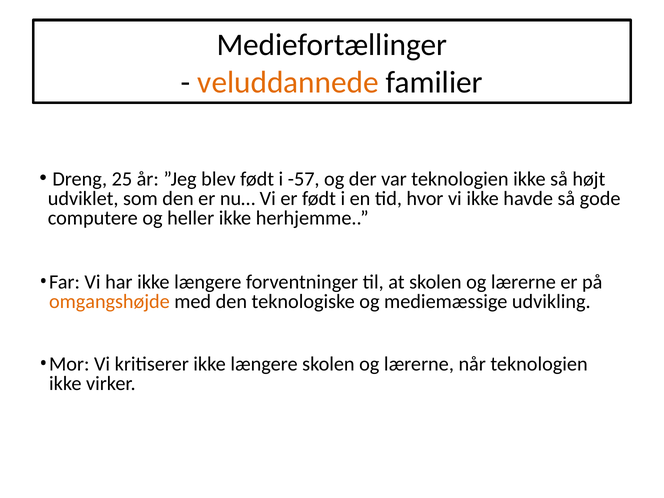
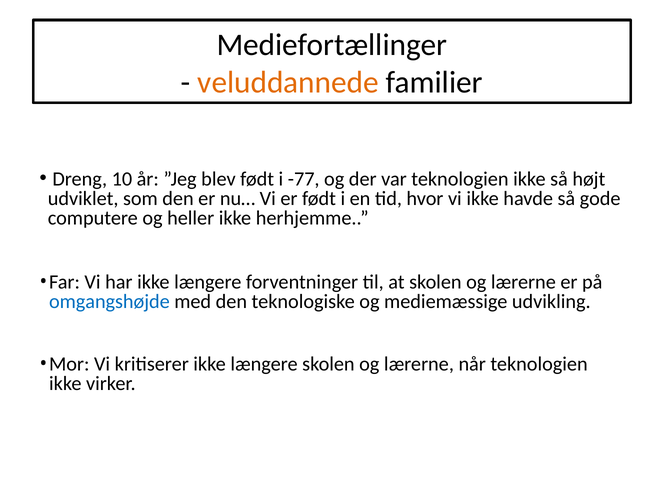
25: 25 -> 10 (122, 179)
-57: -57 -> -77 (304, 179)
omgangshøjde colour: orange -> blue (109, 302)
